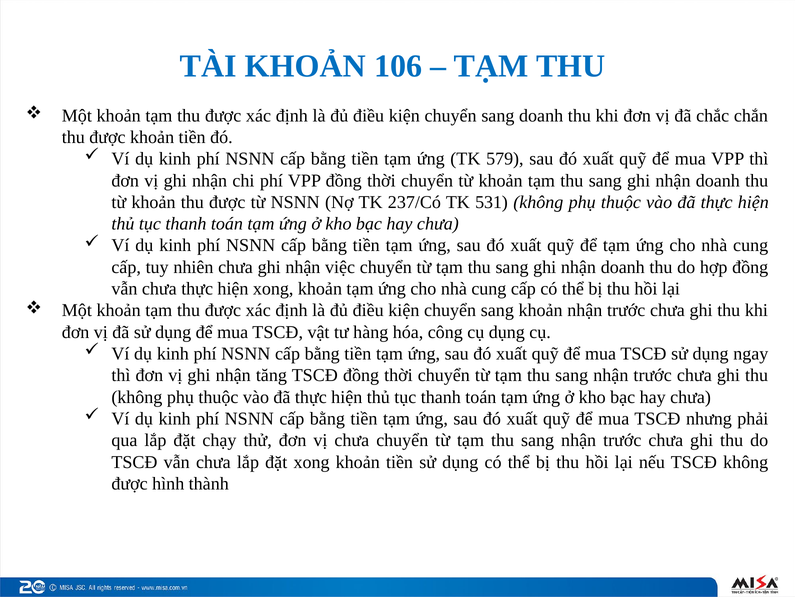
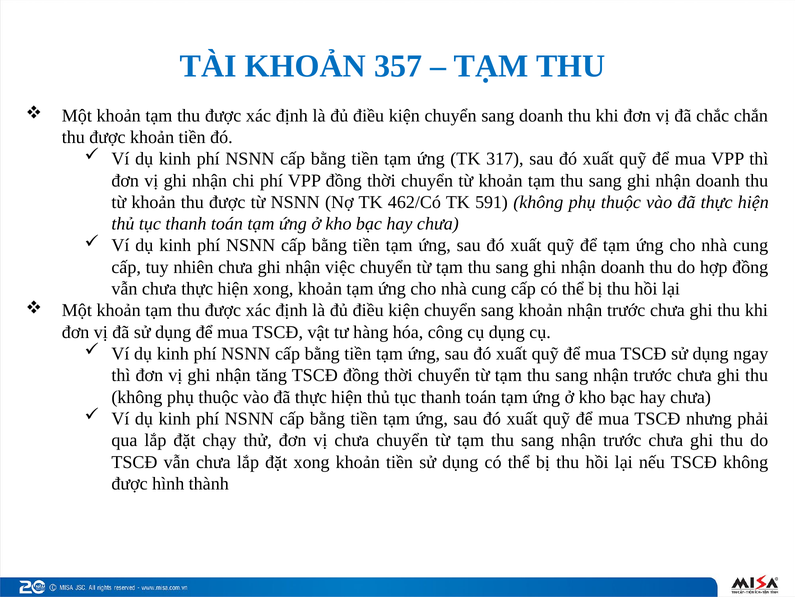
106: 106 -> 357 (398, 66)
579: 579 -> 317 (505, 159)
237/Có: 237/Có -> 462/Có (414, 202)
531: 531 -> 591 (491, 202)
